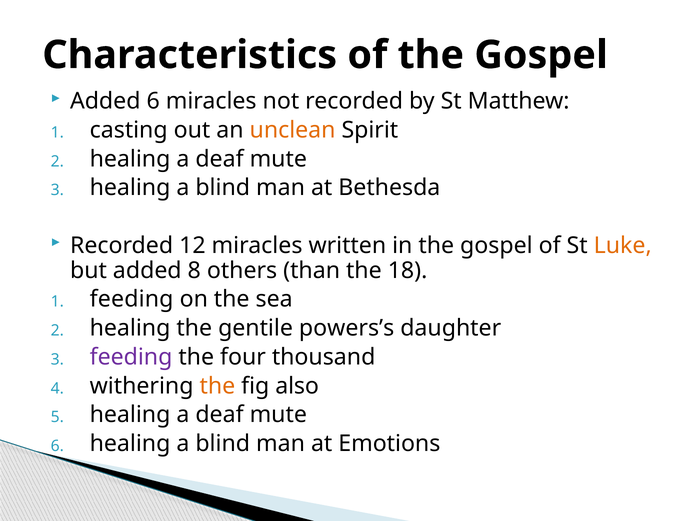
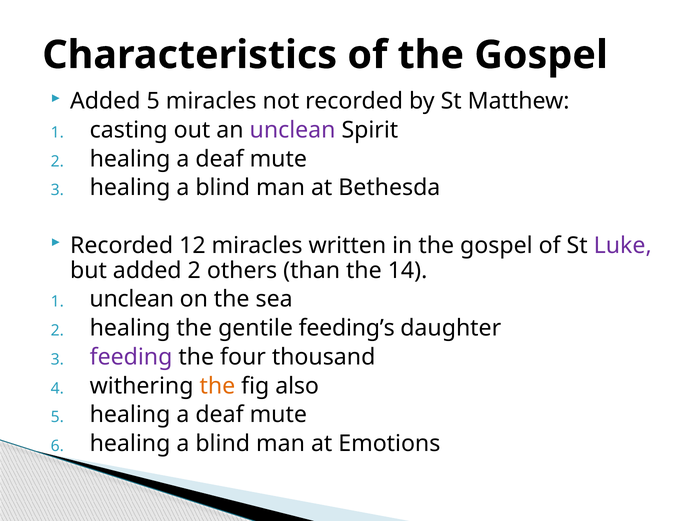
Added 6: 6 -> 5 (153, 101)
unclean colour: orange -> purple (293, 130)
Luke colour: orange -> purple (623, 245)
added 8: 8 -> 2 (194, 270)
18: 18 -> 14 (408, 270)
feeding: feeding -> unclean (132, 299)
powers’s: powers’s -> feeding’s (347, 328)
